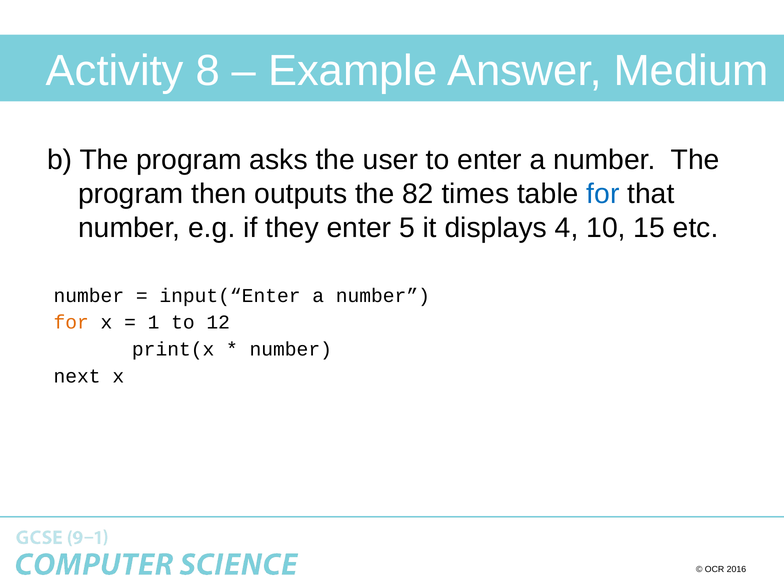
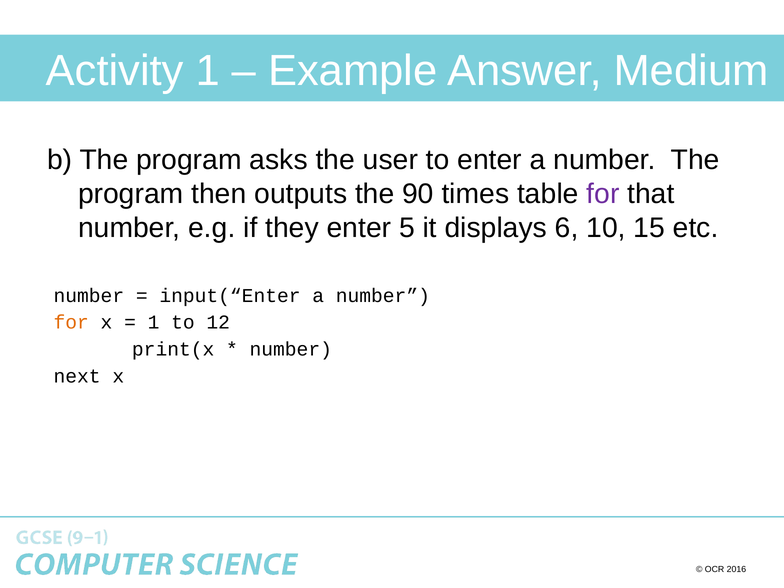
Activity 8: 8 -> 1 (208, 71)
82: 82 -> 90 (418, 194)
for colour: blue -> purple (603, 194)
4: 4 -> 6 (567, 228)
